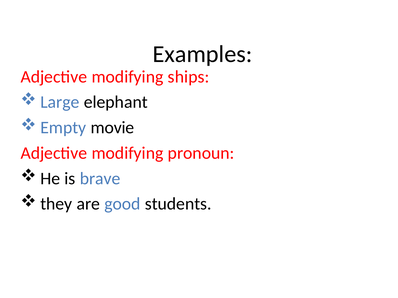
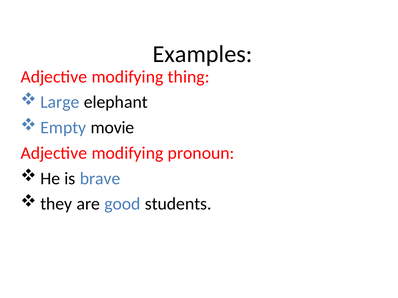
ships: ships -> thing (189, 77)
